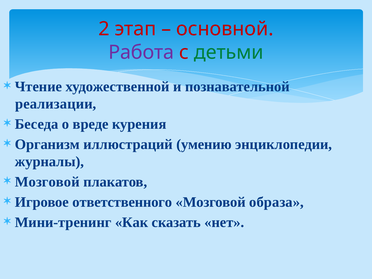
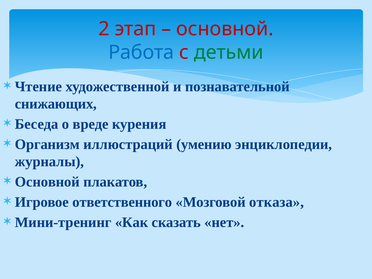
Работа colour: purple -> blue (141, 52)
реализации: реализации -> снижающих (56, 104)
Мозговой: Мозговой -> Основной (47, 182)
образа: образа -> отказа (277, 202)
